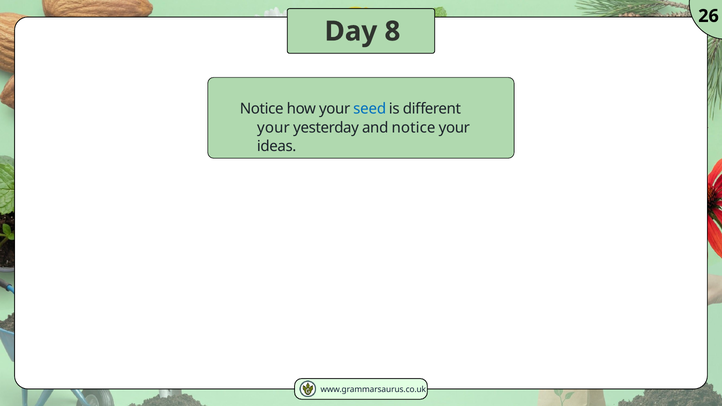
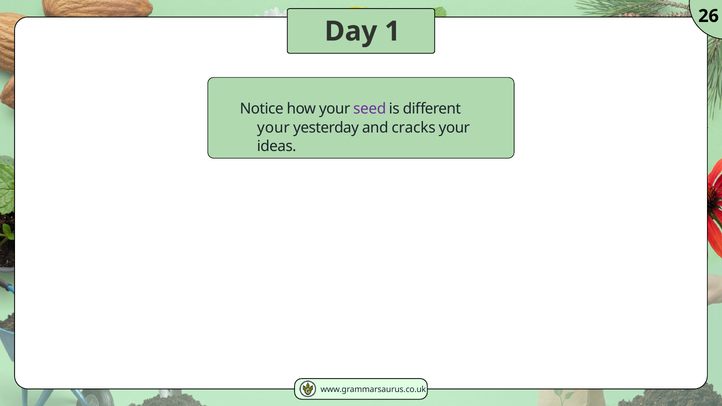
8: 8 -> 1 (392, 31)
seed colour: blue -> purple (370, 109)
and notice: notice -> cracks (414, 128)
